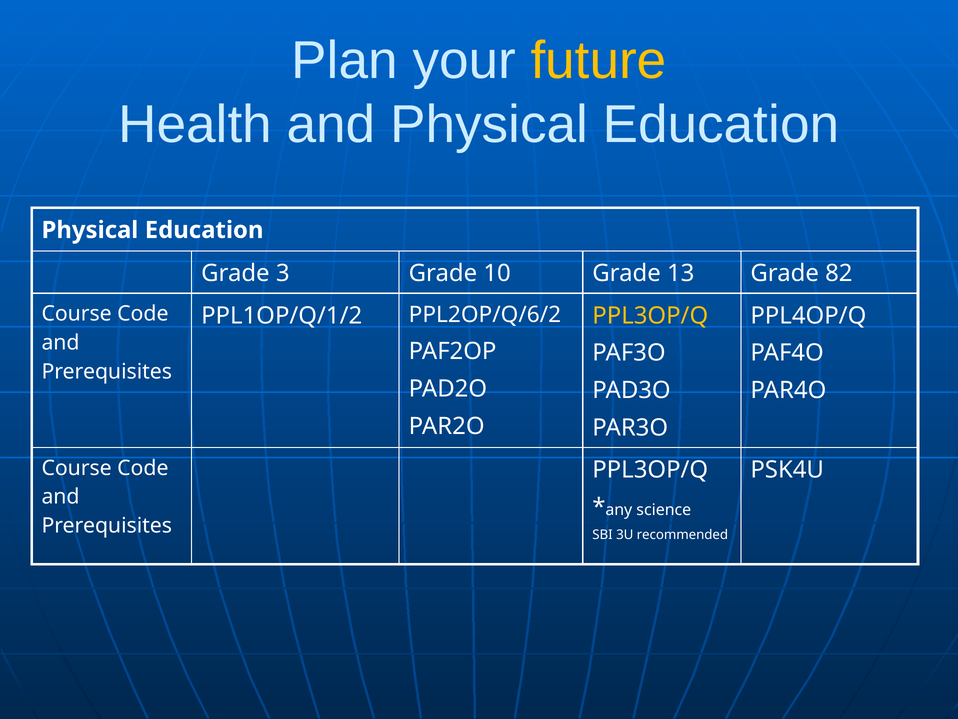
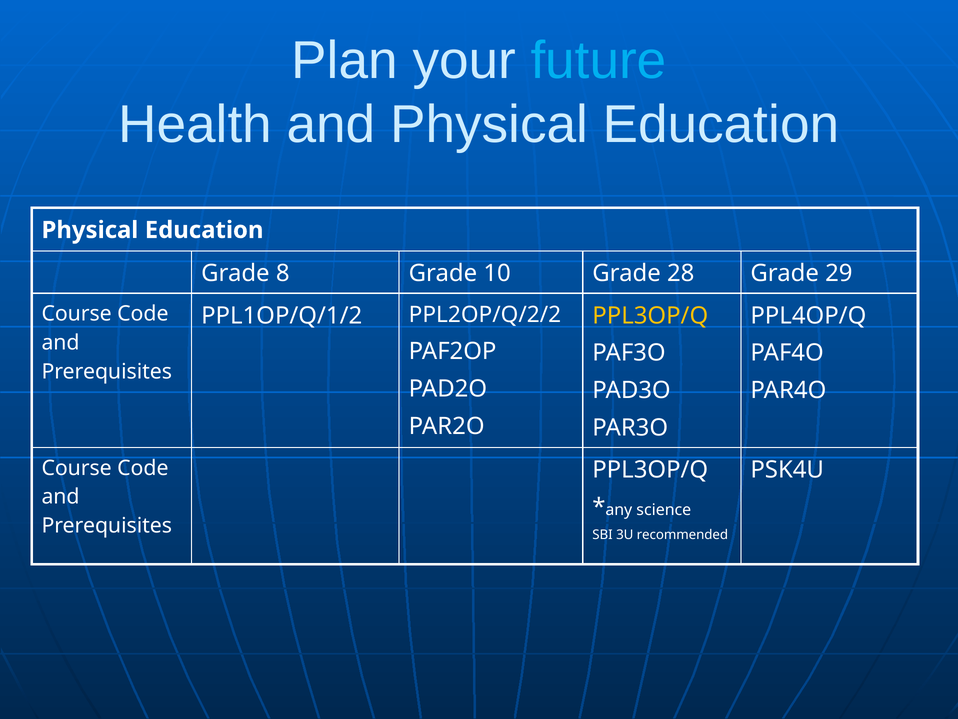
future colour: yellow -> light blue (599, 61)
3: 3 -> 8 (283, 273)
13: 13 -> 28 (681, 273)
82: 82 -> 29 (839, 273)
PPL2OP/Q/6/2: PPL2OP/Q/6/2 -> PPL2OP/Q/2/2 (485, 315)
